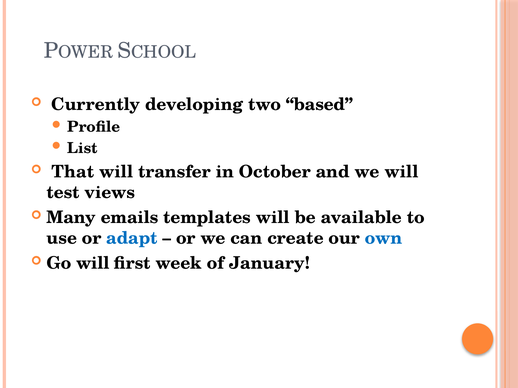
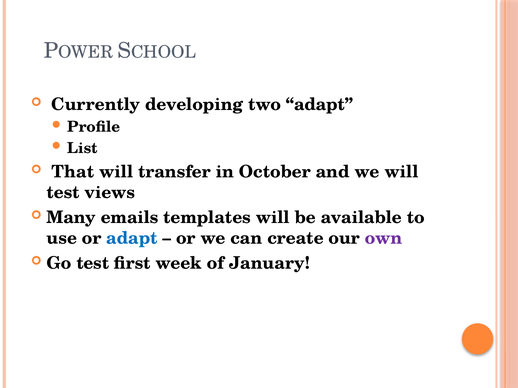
two based: based -> adapt (320, 105)
own colour: blue -> purple (384, 239)
Go will: will -> test (93, 264)
